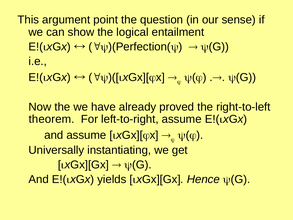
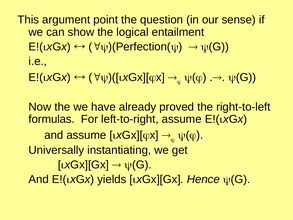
theorem: theorem -> formulas (52, 119)
